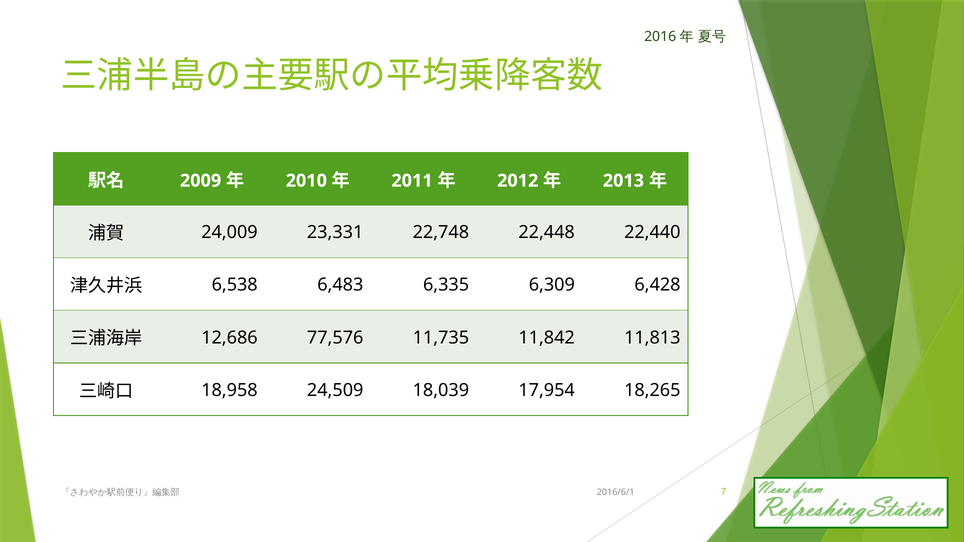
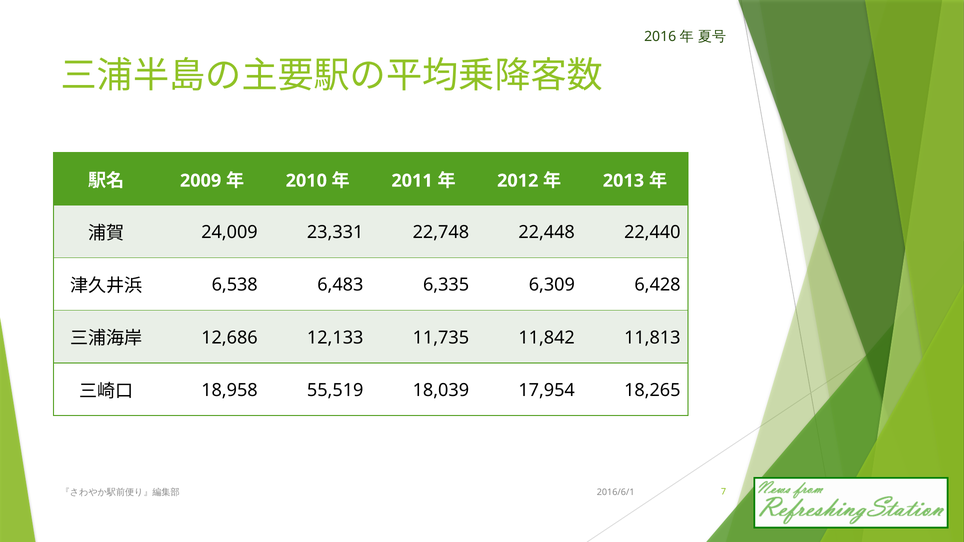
77,576: 77,576 -> 12,133 (335, 338)
24,509: 24,509 -> 55,519 (335, 390)
